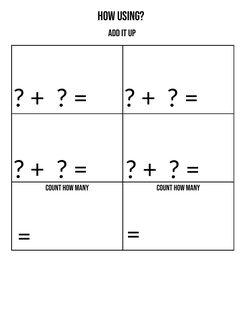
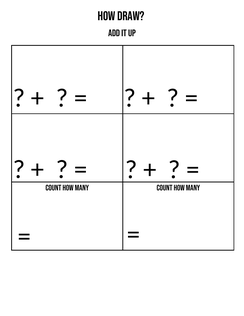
Using: Using -> Draw (131, 16)
